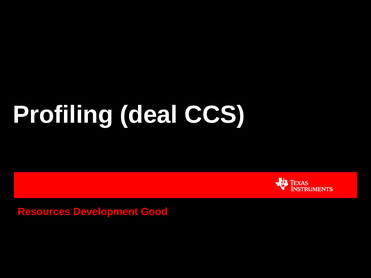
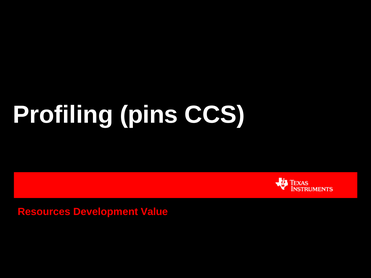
deal: deal -> pins (149, 115)
Good: Good -> Value (154, 212)
